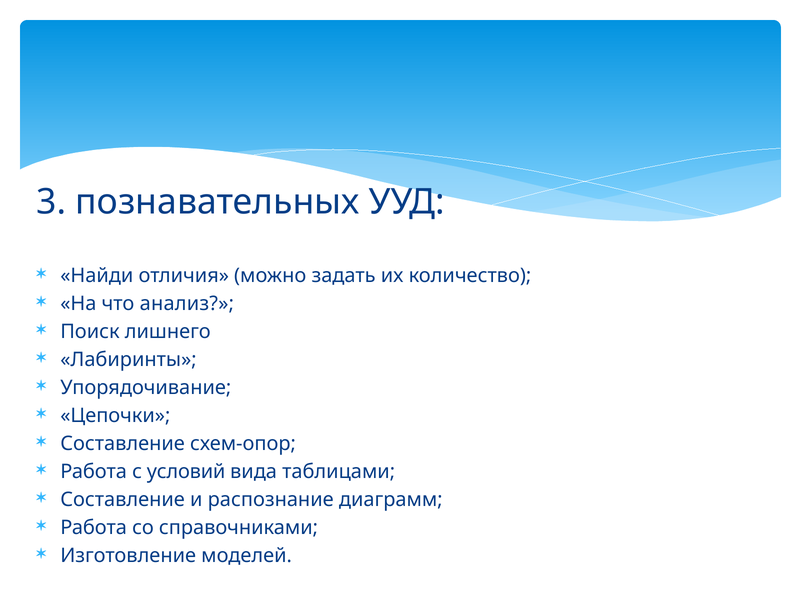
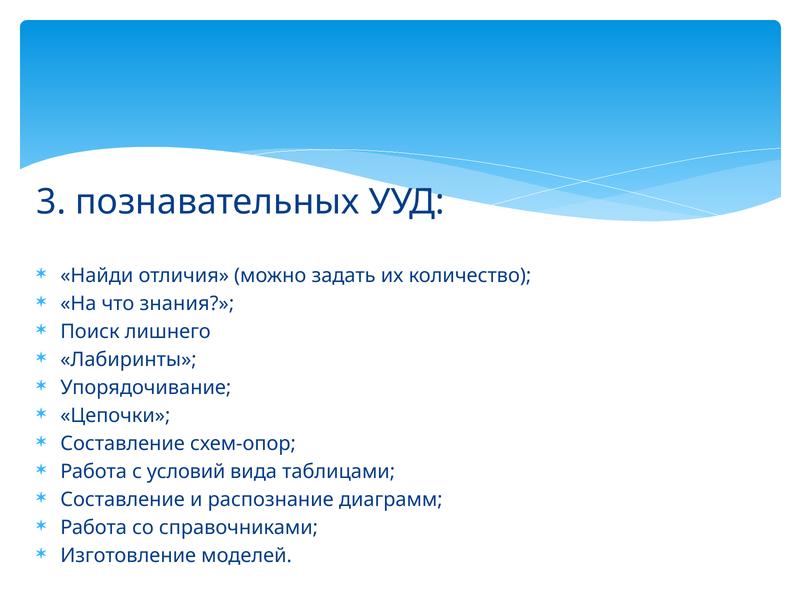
анализ: анализ -> знания (187, 303)
